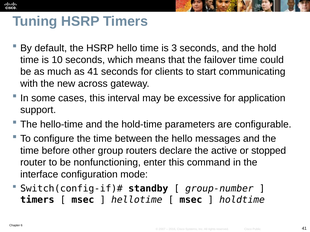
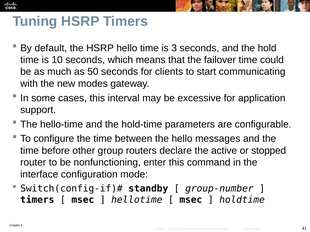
as 41: 41 -> 50 (93, 72)
across: across -> modes (93, 84)
